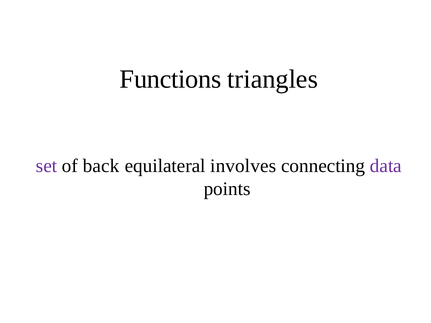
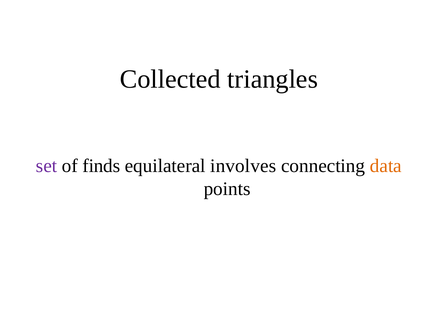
Functions: Functions -> Collected (170, 79)
back: back -> finds (101, 166)
data colour: purple -> orange (386, 166)
